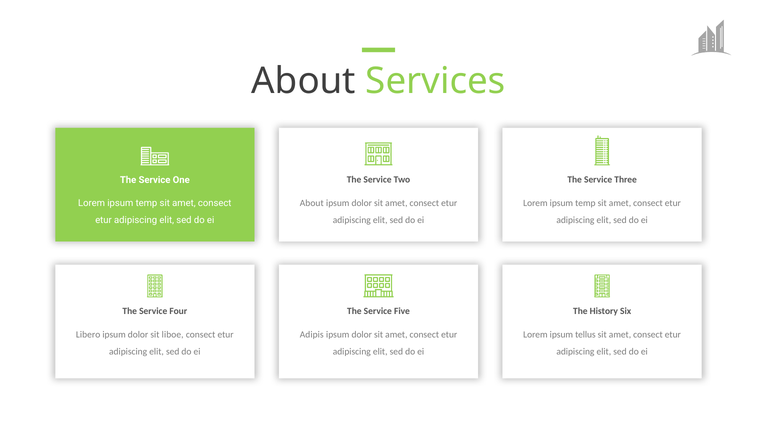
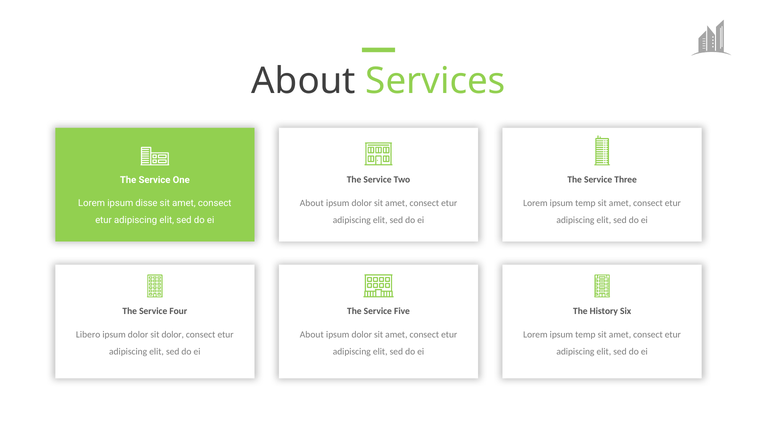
temp: temp -> disse (146, 203)
sit liboe: liboe -> dolor (173, 334)
Adipis: Adipis -> About (312, 334)
tellus: tellus -> temp (585, 334)
